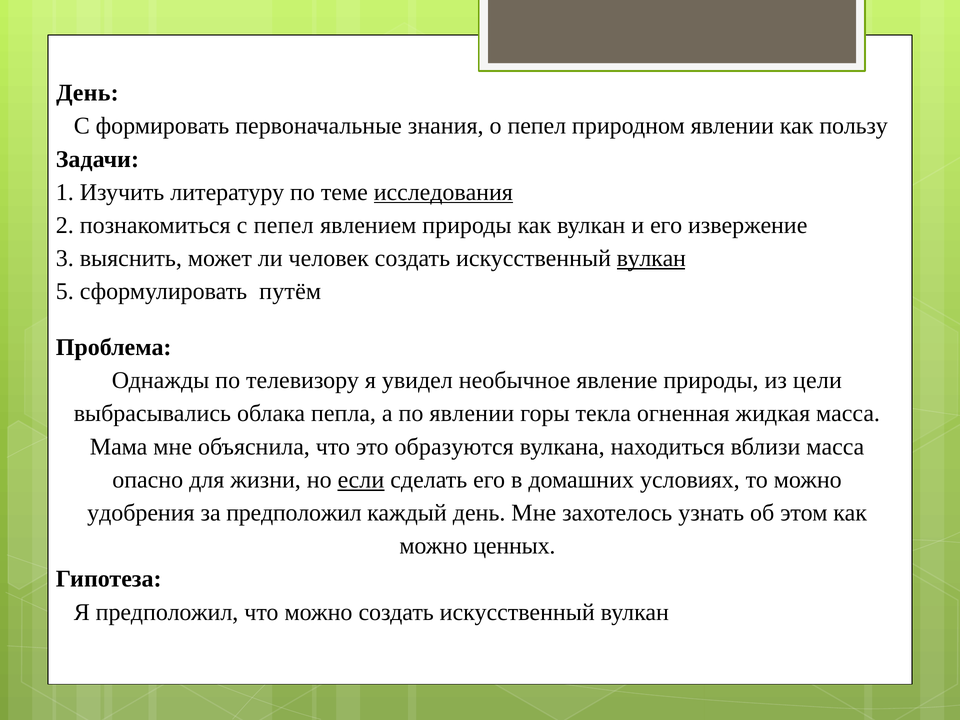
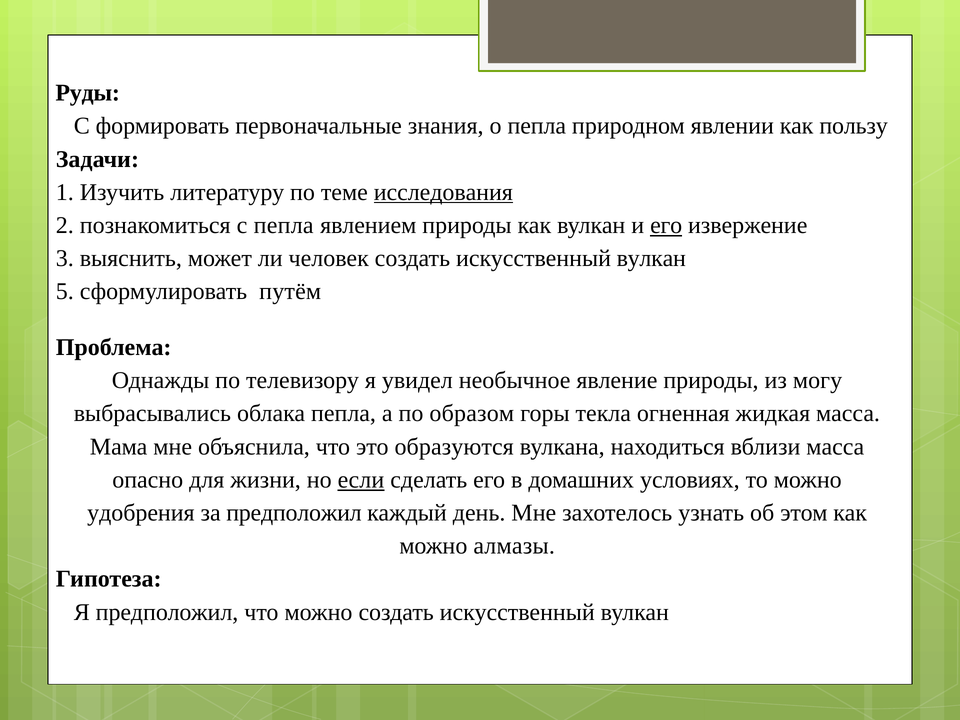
День: День -> Руды (88, 93)
о пепел: пепел -> пепла (537, 126)
с пепел: пепел -> пепла (284, 225)
его underline: none -> present (666, 225)
вулкан underline: present -> none (651, 258)
цели: цели -> могу (818, 380)
по явлении: явлении -> образом (472, 413)
ценных: ценных -> алмазы (514, 546)
